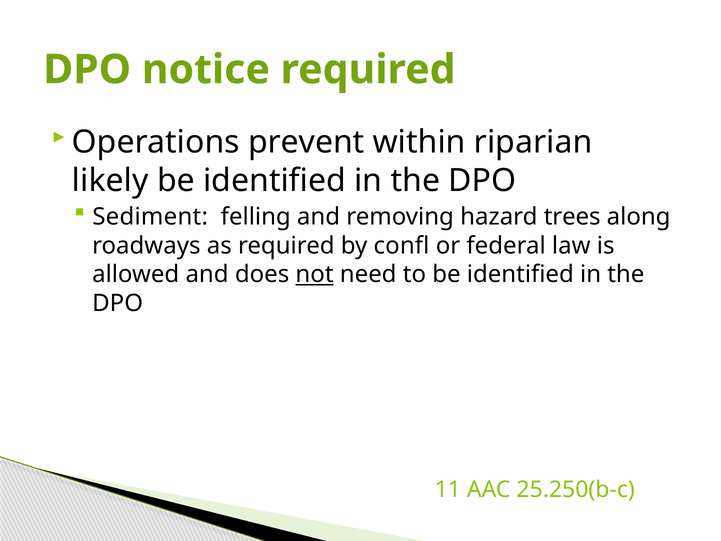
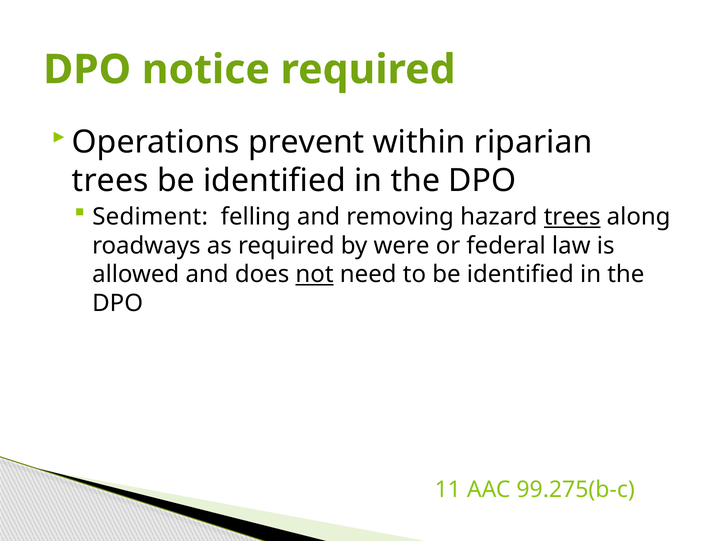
likely: likely -> trees (110, 180)
trees underline: none -> present (572, 217)
confl: confl -> were (402, 246)
25.250(b-c: 25.250(b-c -> 99.275(b-c (576, 489)
